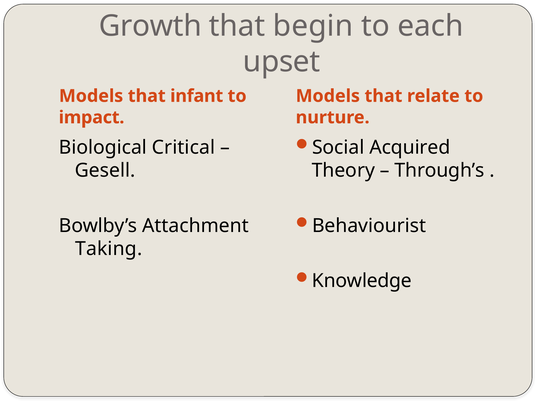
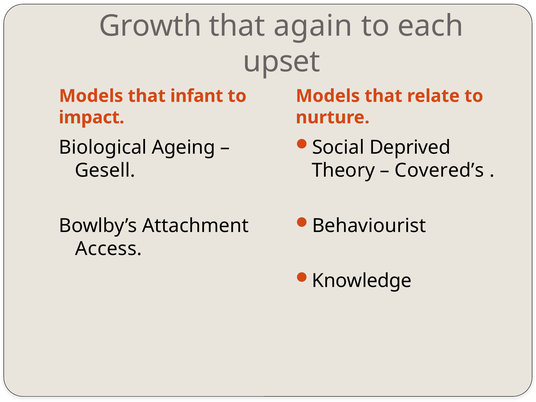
begin: begin -> again (313, 26)
Acquired: Acquired -> Deprived (410, 147)
Critical: Critical -> Ageing (184, 147)
Through’s: Through’s -> Covered’s (439, 171)
Taking: Taking -> Access (109, 249)
